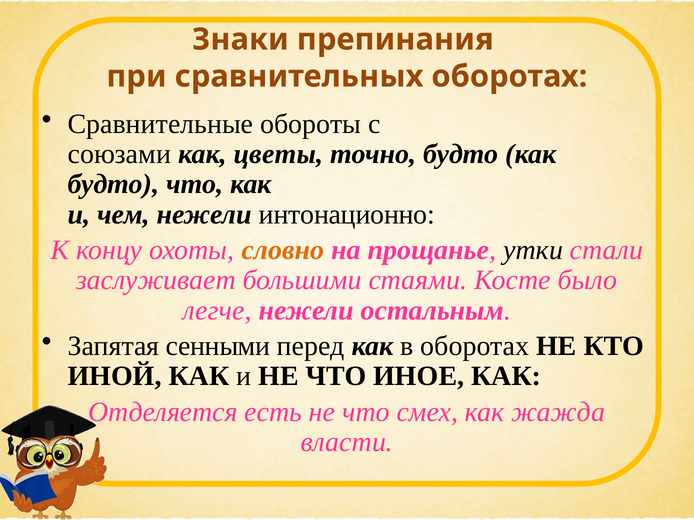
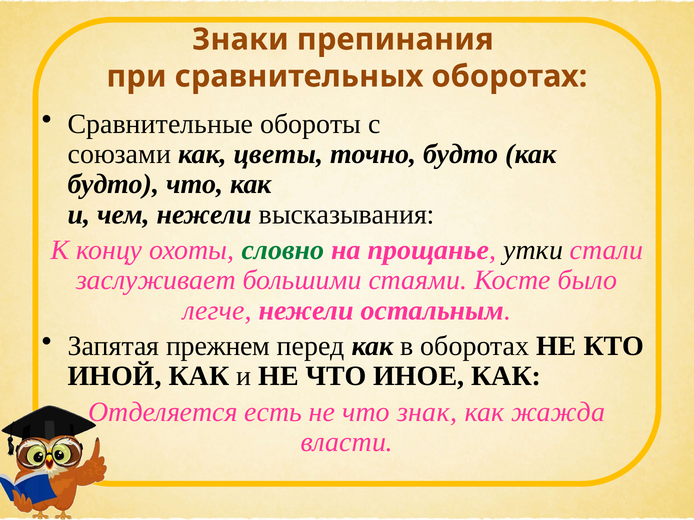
интонационно: интонационно -> высказывания (347, 215)
словно colour: orange -> green (283, 250)
сенными: сенными -> прежнем (218, 346)
смех: смех -> знак (427, 412)
